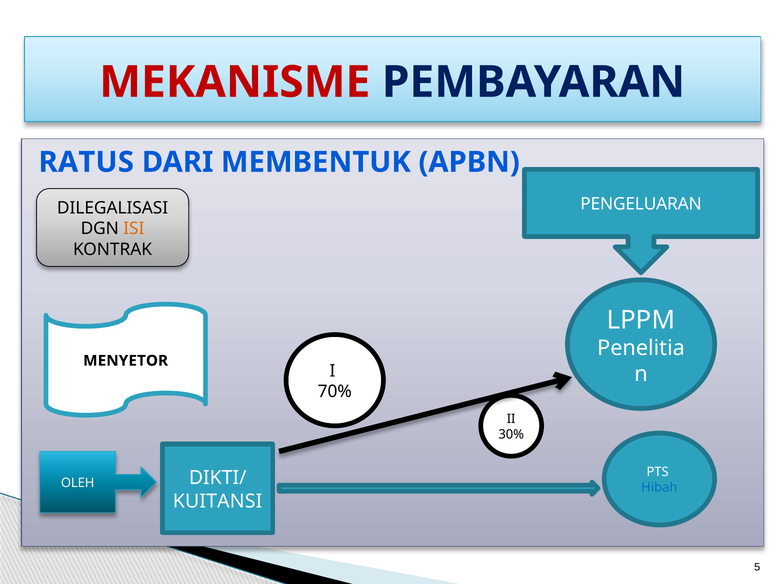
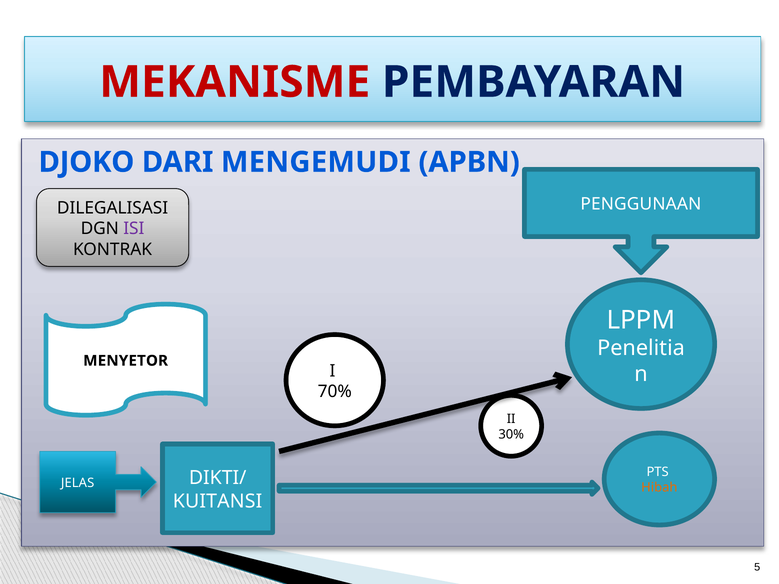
RATUS: RATUS -> DJOKO (86, 162)
MEMBENTUK: MEMBENTUK -> MENGEMUDI (316, 162)
PENGELUARAN: PENGELUARAN -> PENGGUNAAN (641, 204)
ISI colour: orange -> purple (134, 229)
OLEH: OLEH -> JELAS (78, 483)
Hibah colour: blue -> orange (659, 488)
